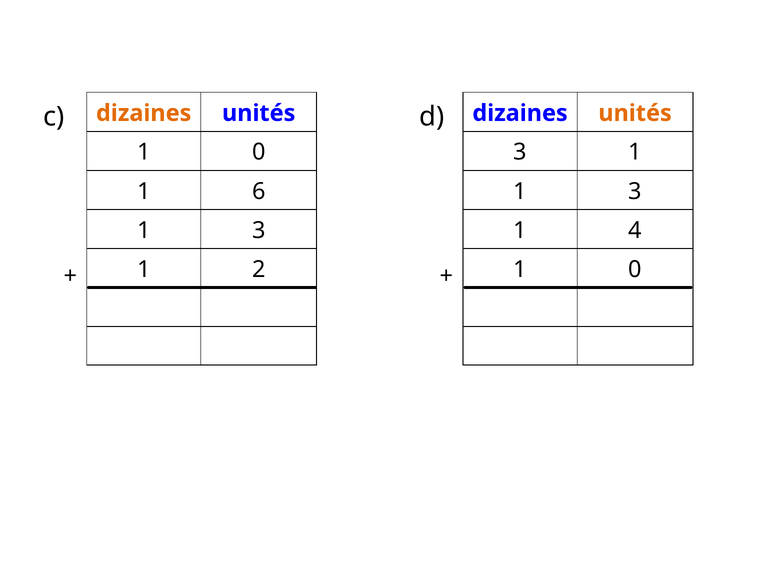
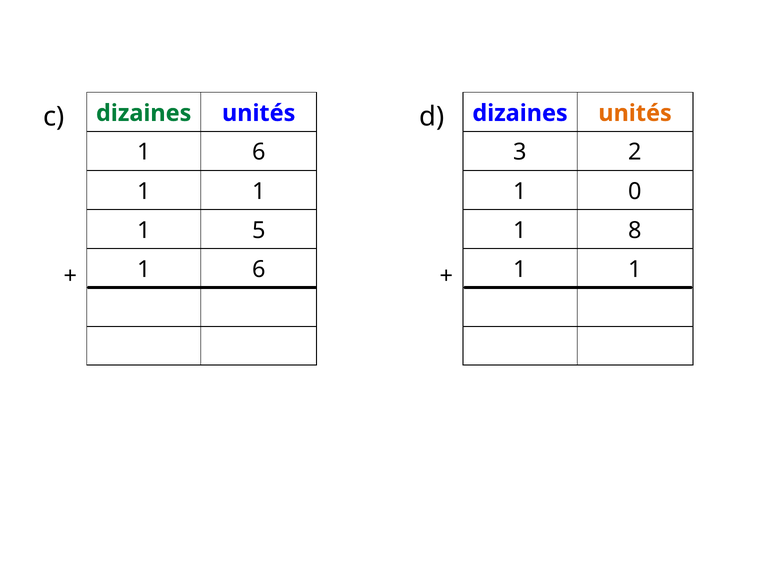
dizaines colour: orange -> green (144, 113)
0: 0 -> 6 (259, 152)
1: 1 -> 2 (635, 152)
6: 6 -> 1 (259, 191)
3: 3 -> 0 (635, 191)
3: 3 -> 5 (259, 231)
4: 4 -> 8 (635, 231)
2: 2 -> 6 (259, 270)
0: 0 -> 1 (635, 270)
